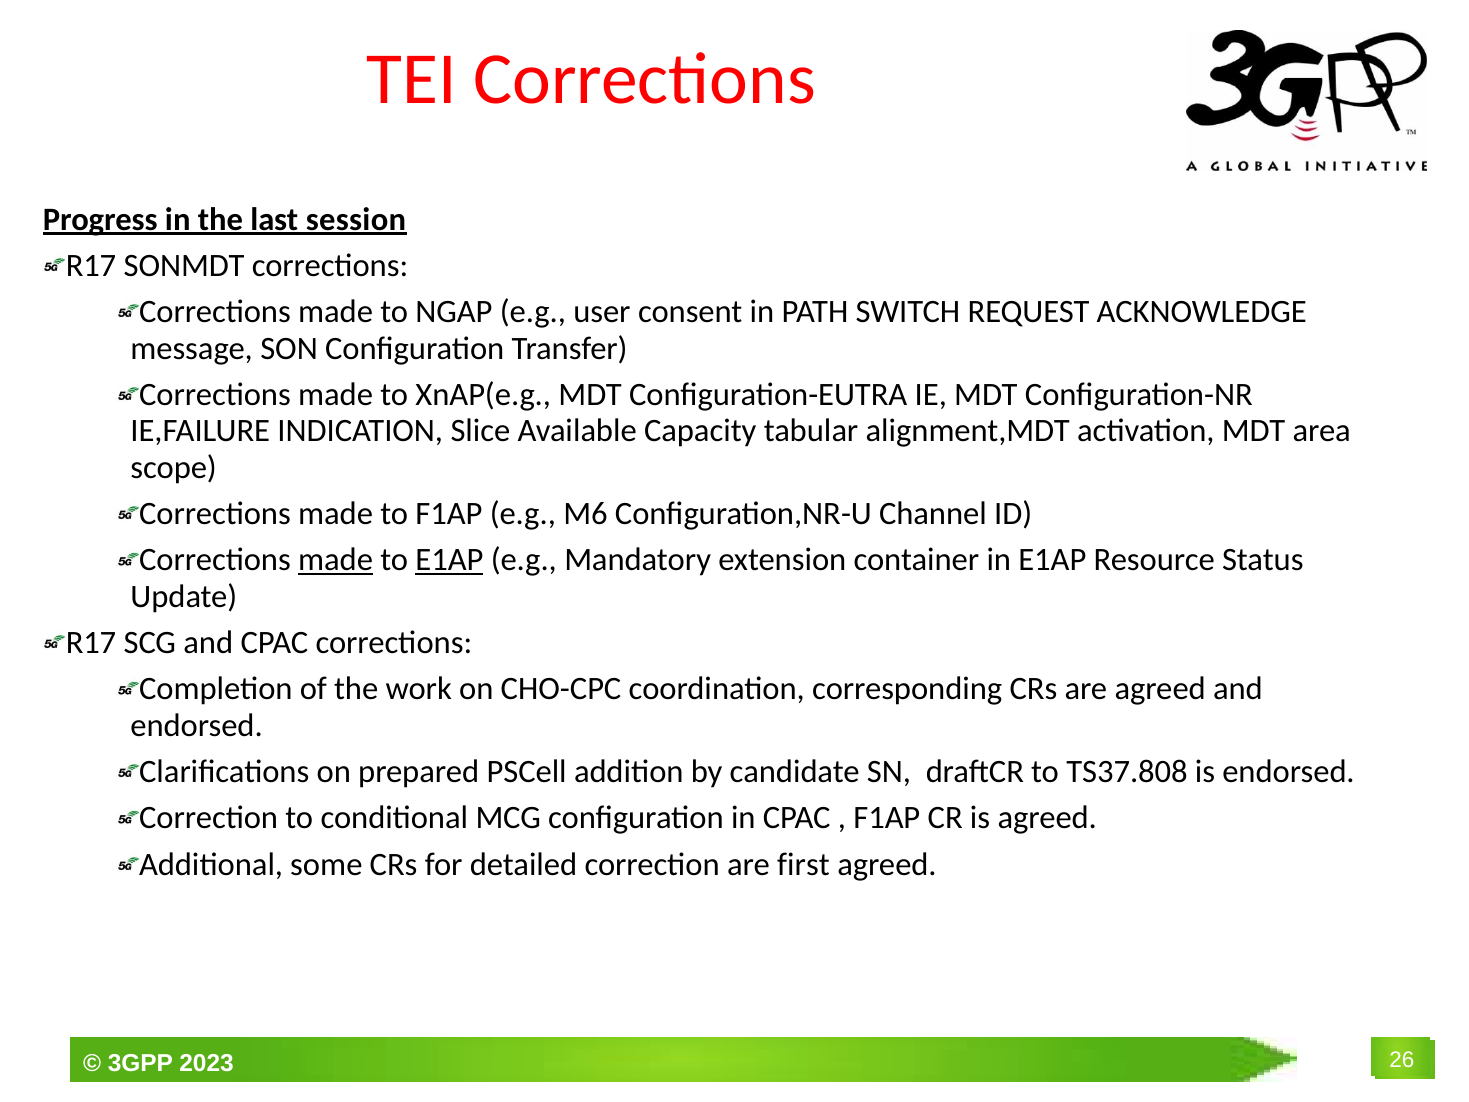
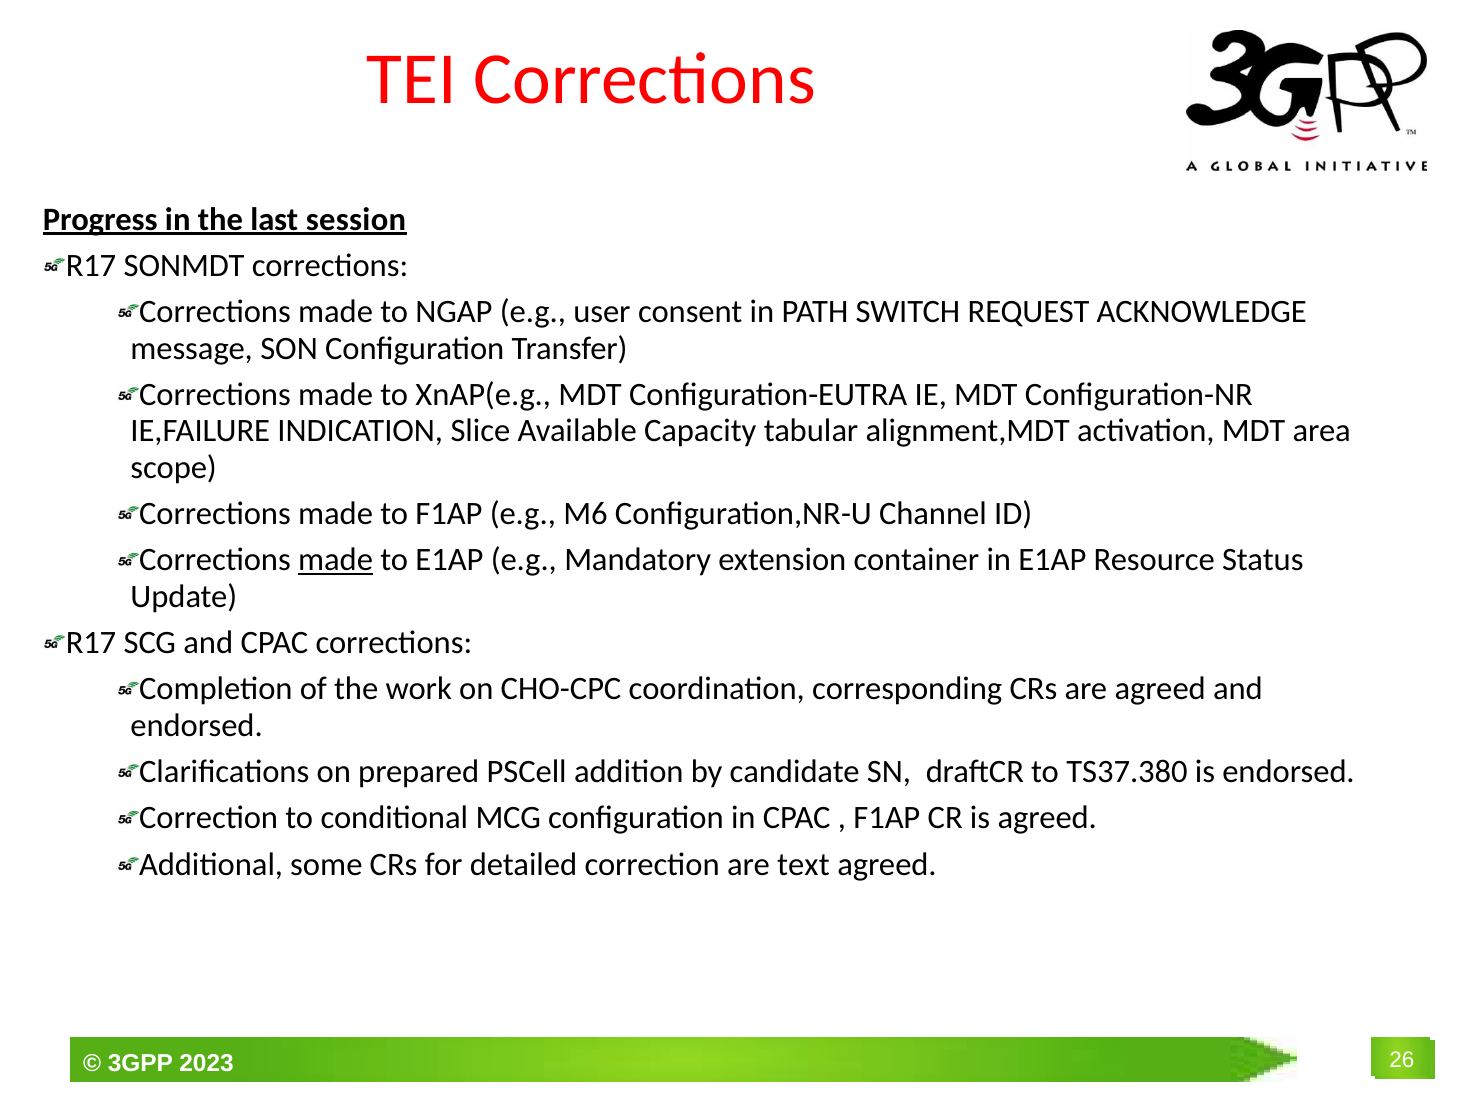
E1AP underline: present -> none (449, 560)
TS37.808: TS37.808 -> TS37.380 (1127, 772)
first: first -> text (803, 864)
